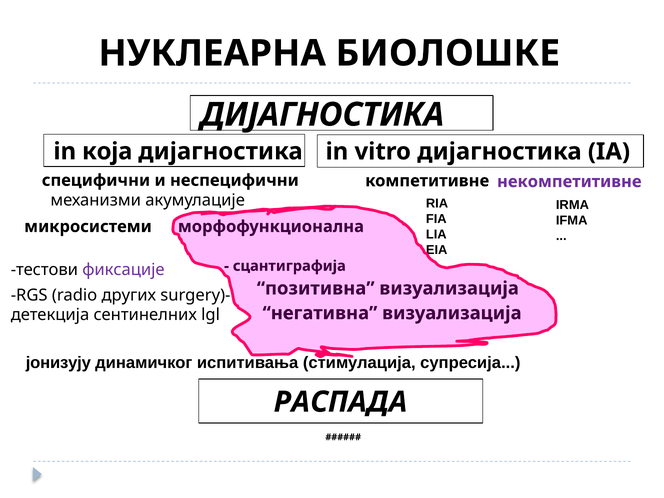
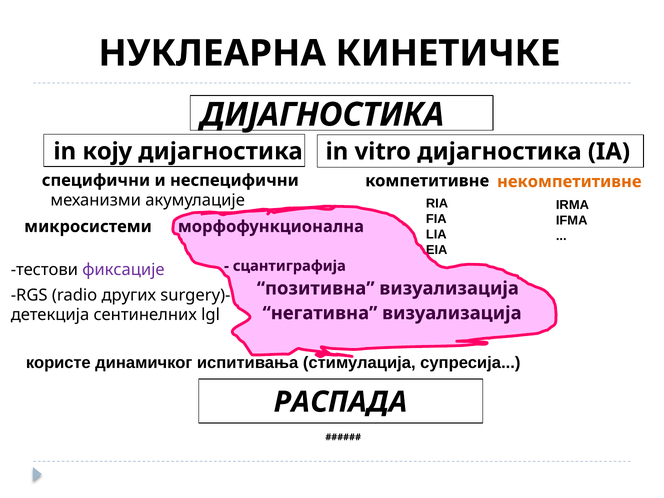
БИОЛОШКЕ: БИОЛОШКЕ -> КИНЕТИЧКЕ (448, 53)
која: која -> коју (107, 151)
некомпетитивне colour: purple -> orange (569, 182)
јонизују: јонизују -> користе (58, 363)
